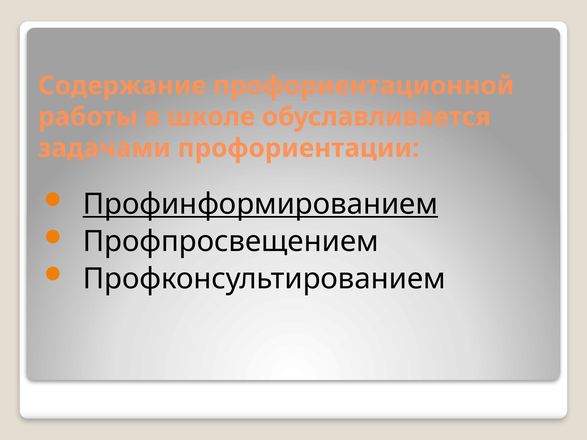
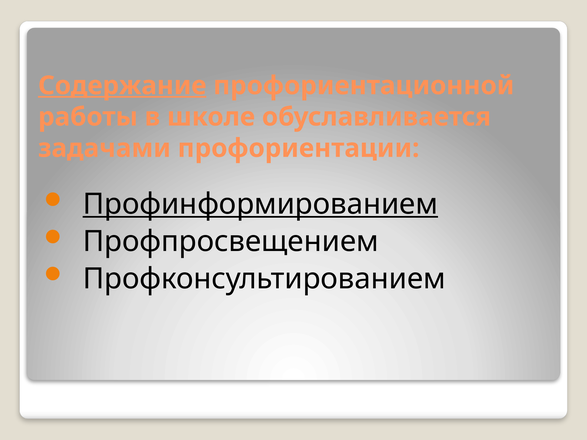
Содержание underline: none -> present (122, 86)
